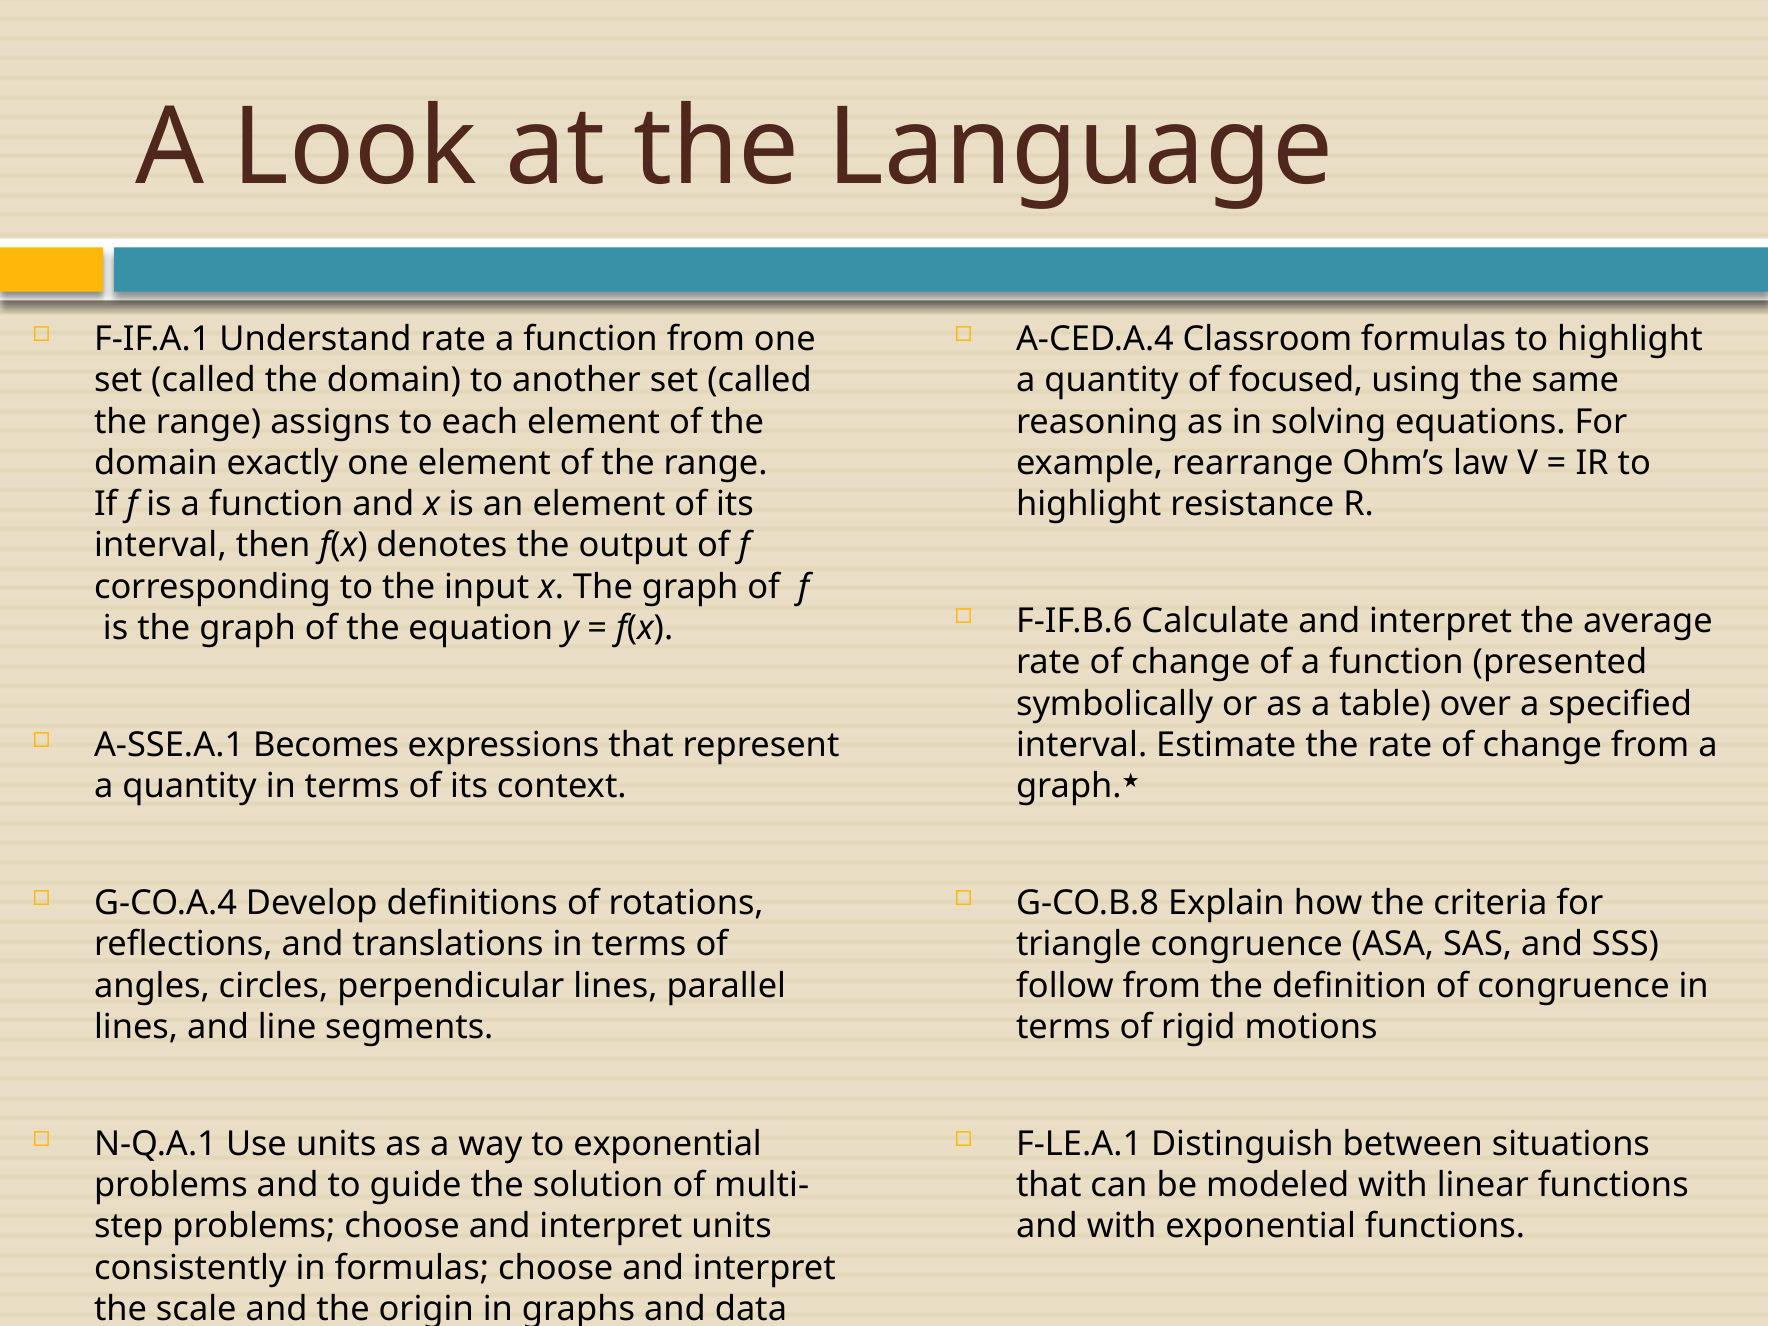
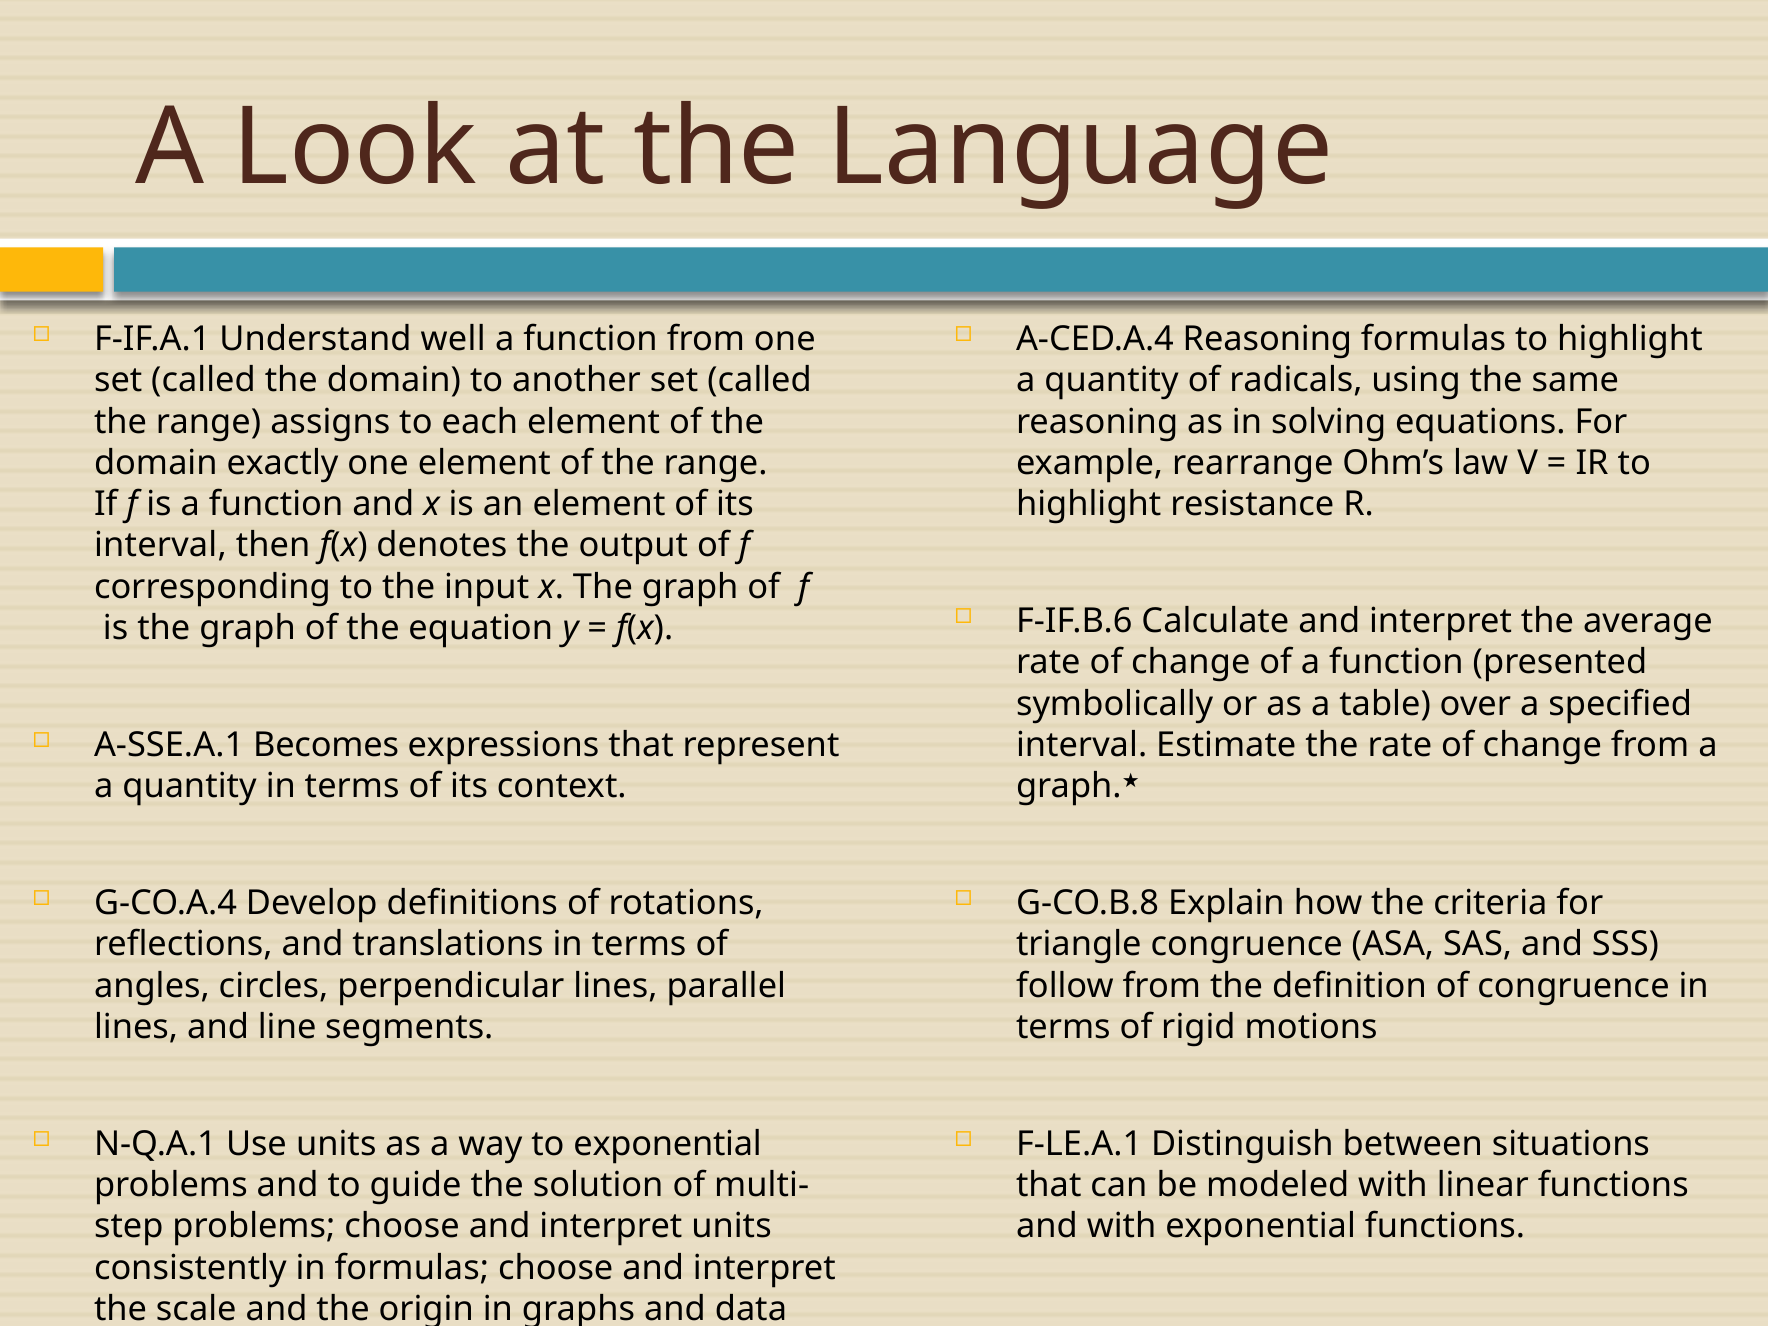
Understand rate: rate -> well (453, 339)
A-CED.A.4 Classroom: Classroom -> Reasoning (1267, 339)
of focused: focused -> radicals (1296, 380)
